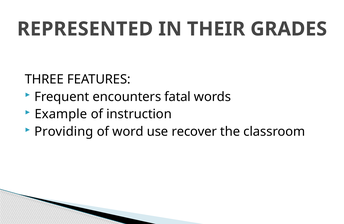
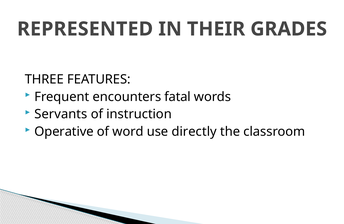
Example: Example -> Servants (61, 114)
Providing: Providing -> Operative (64, 131)
recover: recover -> directly (194, 131)
